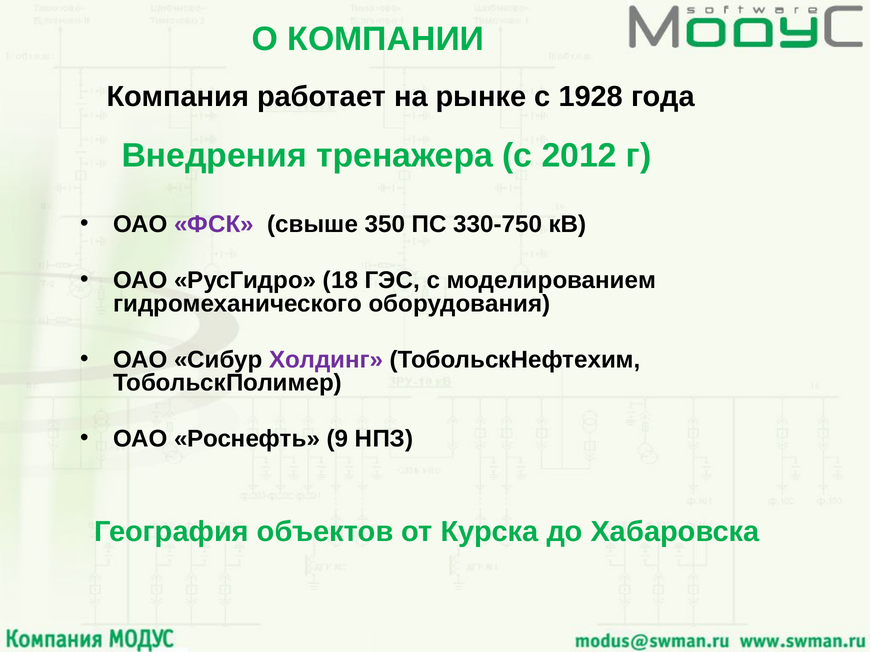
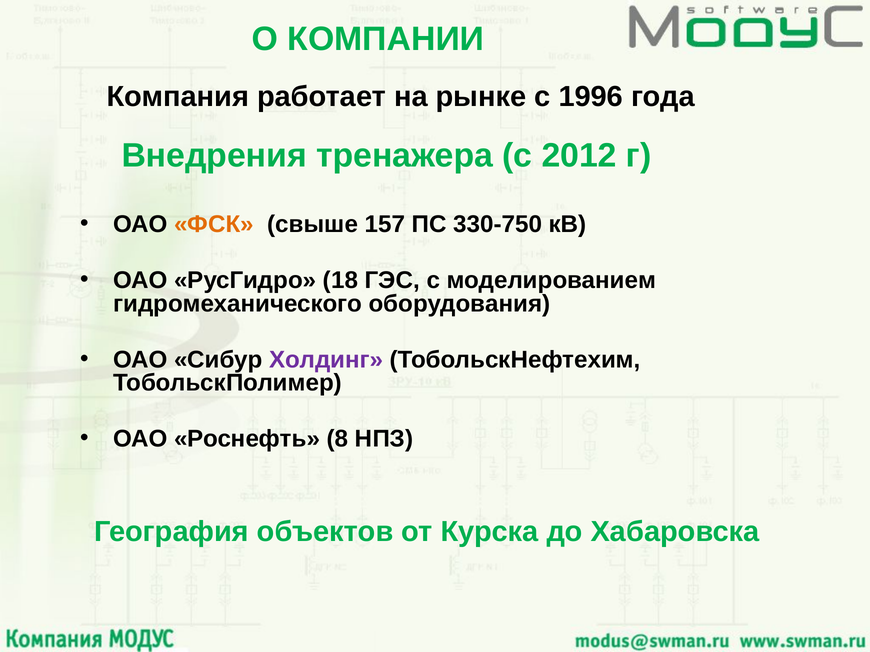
1928: 1928 -> 1996 (591, 97)
ФСК colour: purple -> orange (214, 225)
350: 350 -> 157 (385, 225)
9: 9 -> 8 (338, 439)
